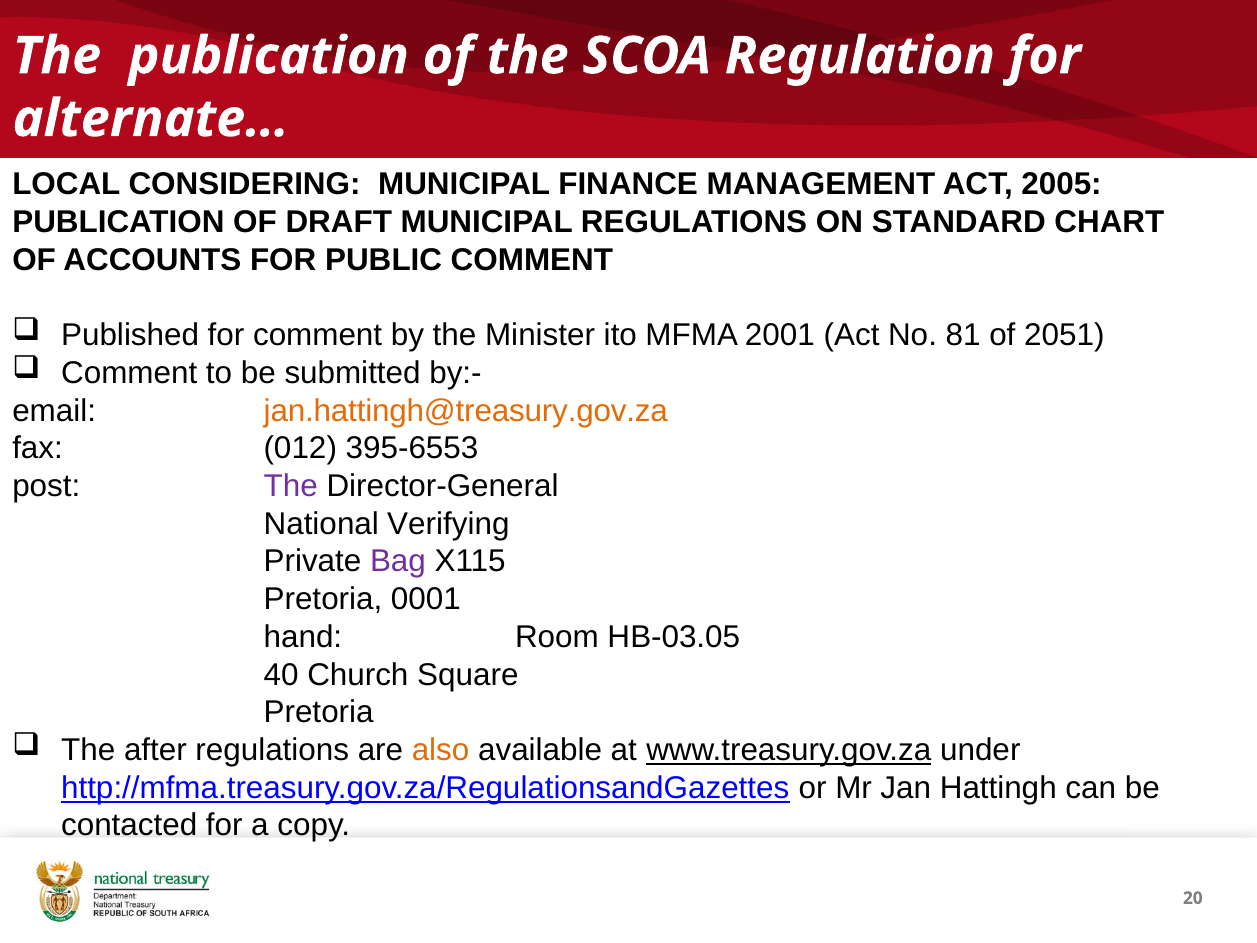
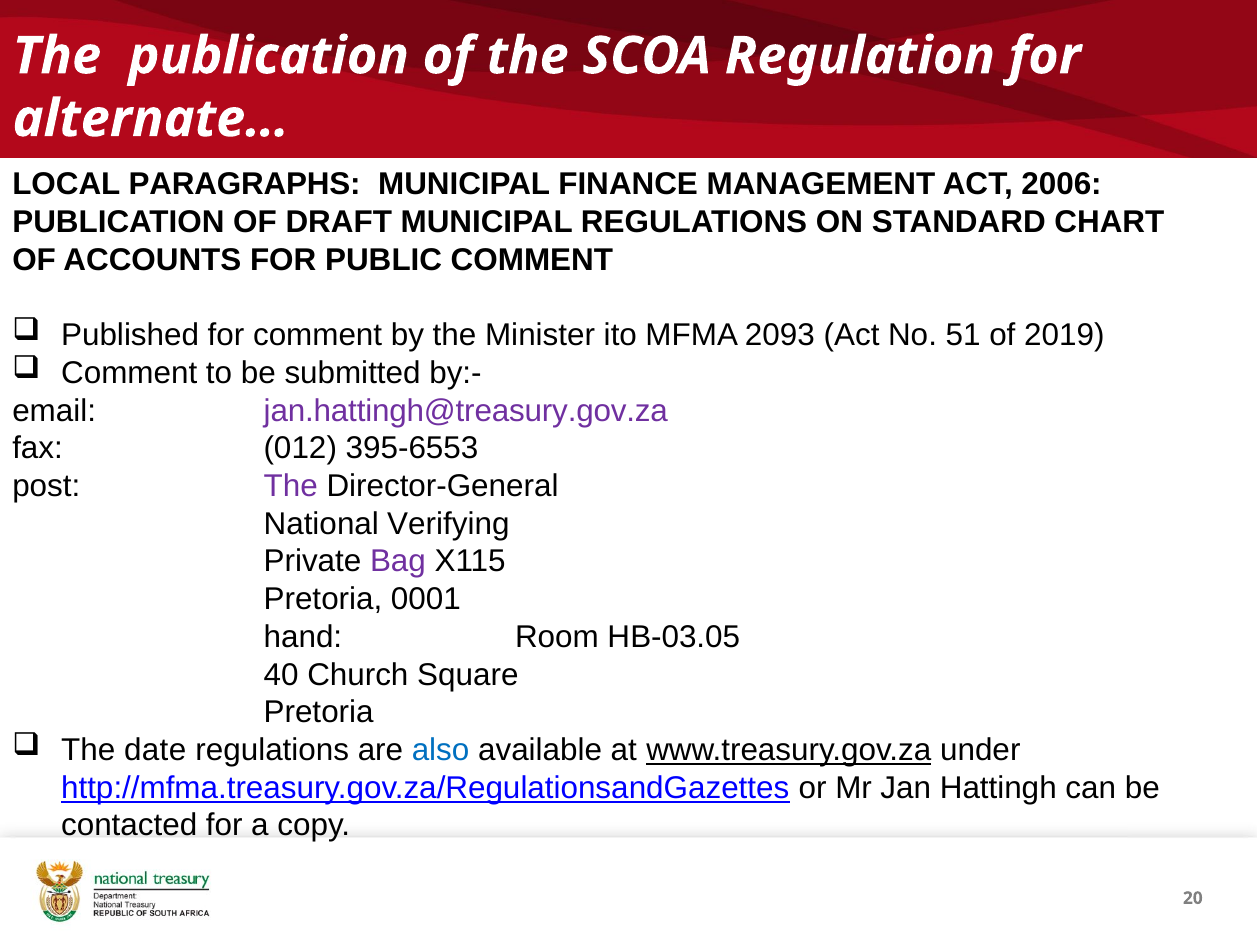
CONSIDERING: CONSIDERING -> PARAGRAPHS (245, 184)
2005: 2005 -> 2006 (1062, 184)
2001: 2001 -> 2093 (780, 335)
81: 81 -> 51 (963, 335)
2051: 2051 -> 2019 (1064, 335)
jan.hattingh@treasury.gov.za colour: orange -> purple (466, 411)
after: after -> date (155, 750)
also colour: orange -> blue (441, 750)
